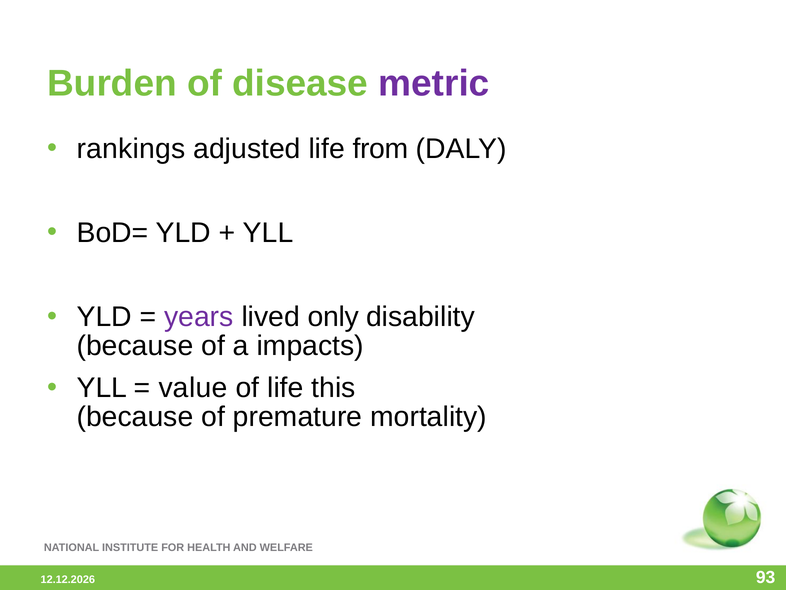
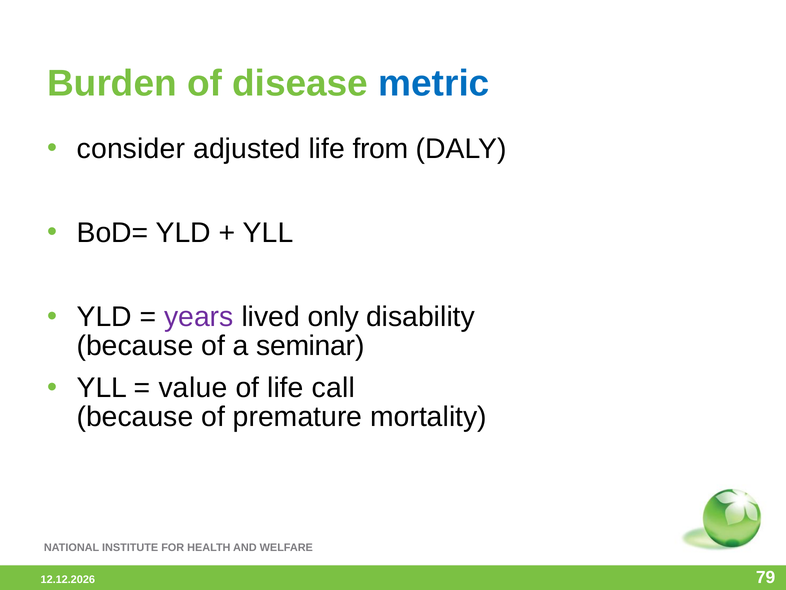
metric colour: purple -> blue (434, 84)
rankings: rankings -> consider (131, 149)
impacts: impacts -> seminar (310, 346)
this: this -> call (333, 388)
93: 93 -> 79 (766, 577)
